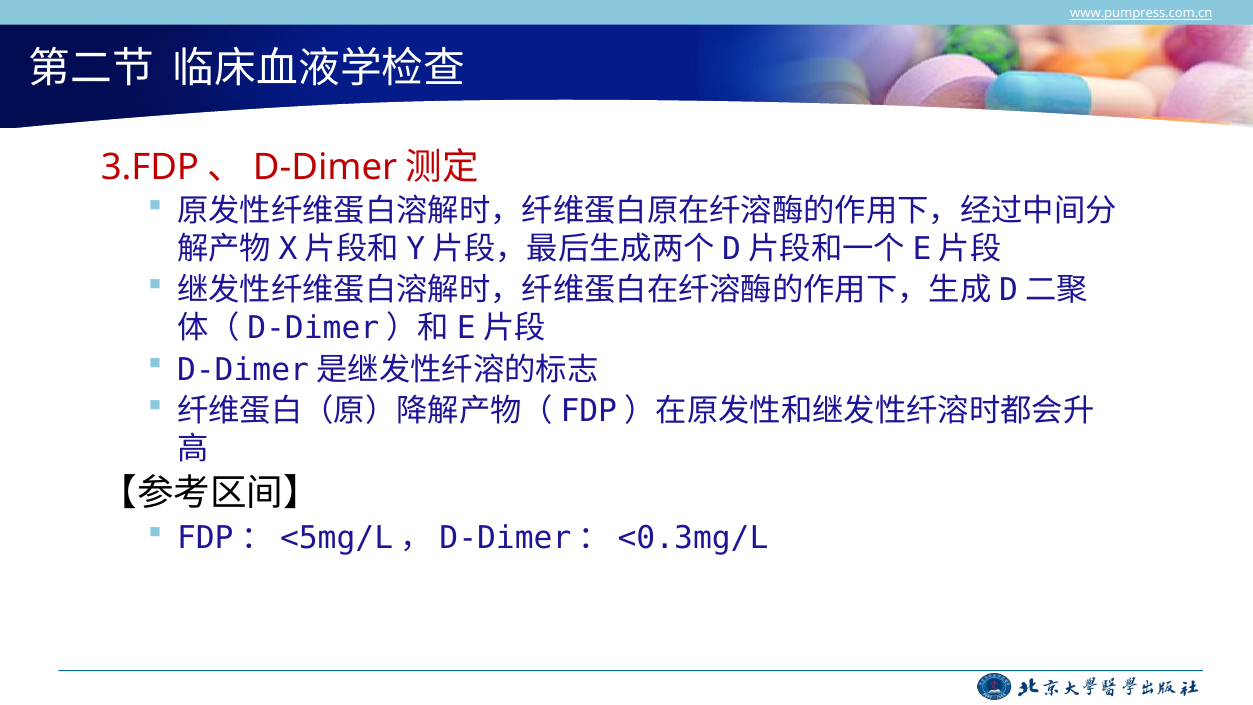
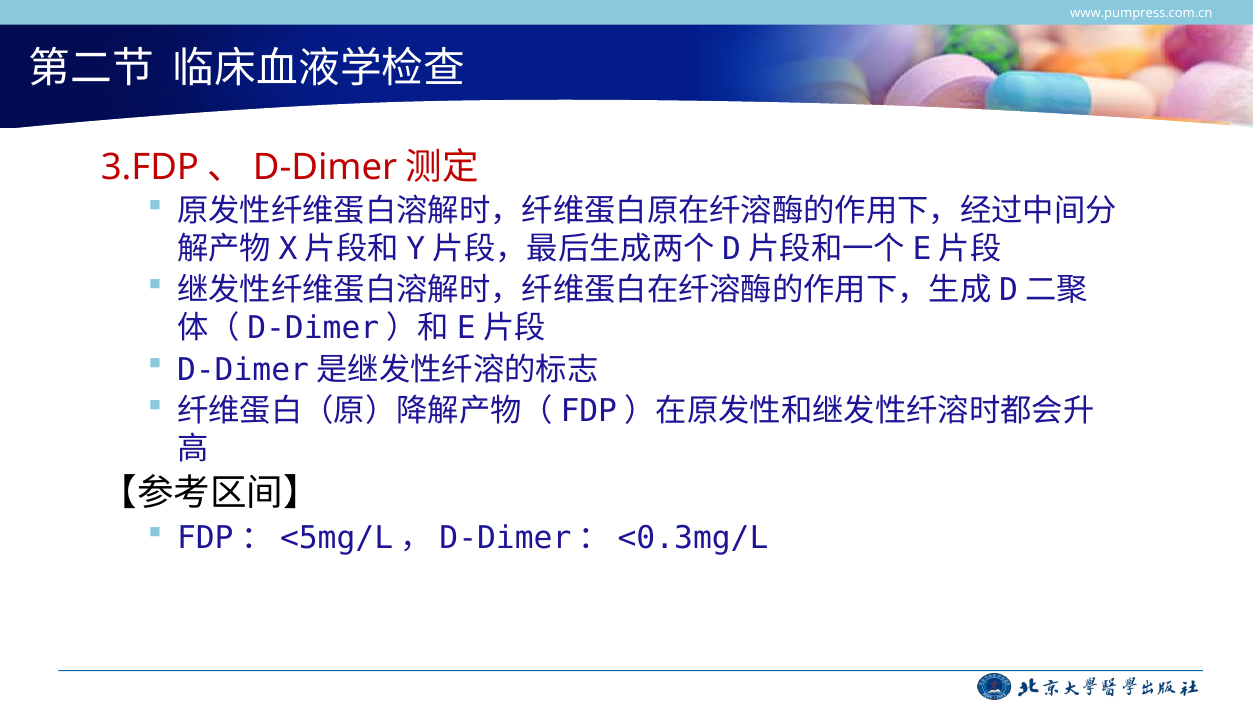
www.pumpress.com.cn underline: present -> none (1141, 13)
